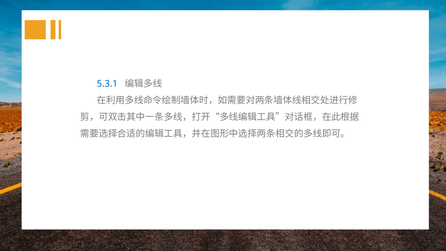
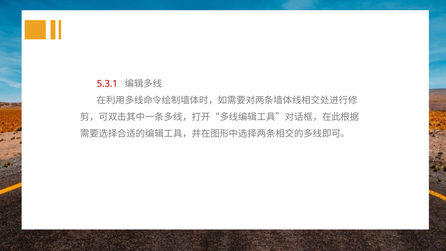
5.3.1 colour: blue -> red (107, 84)
